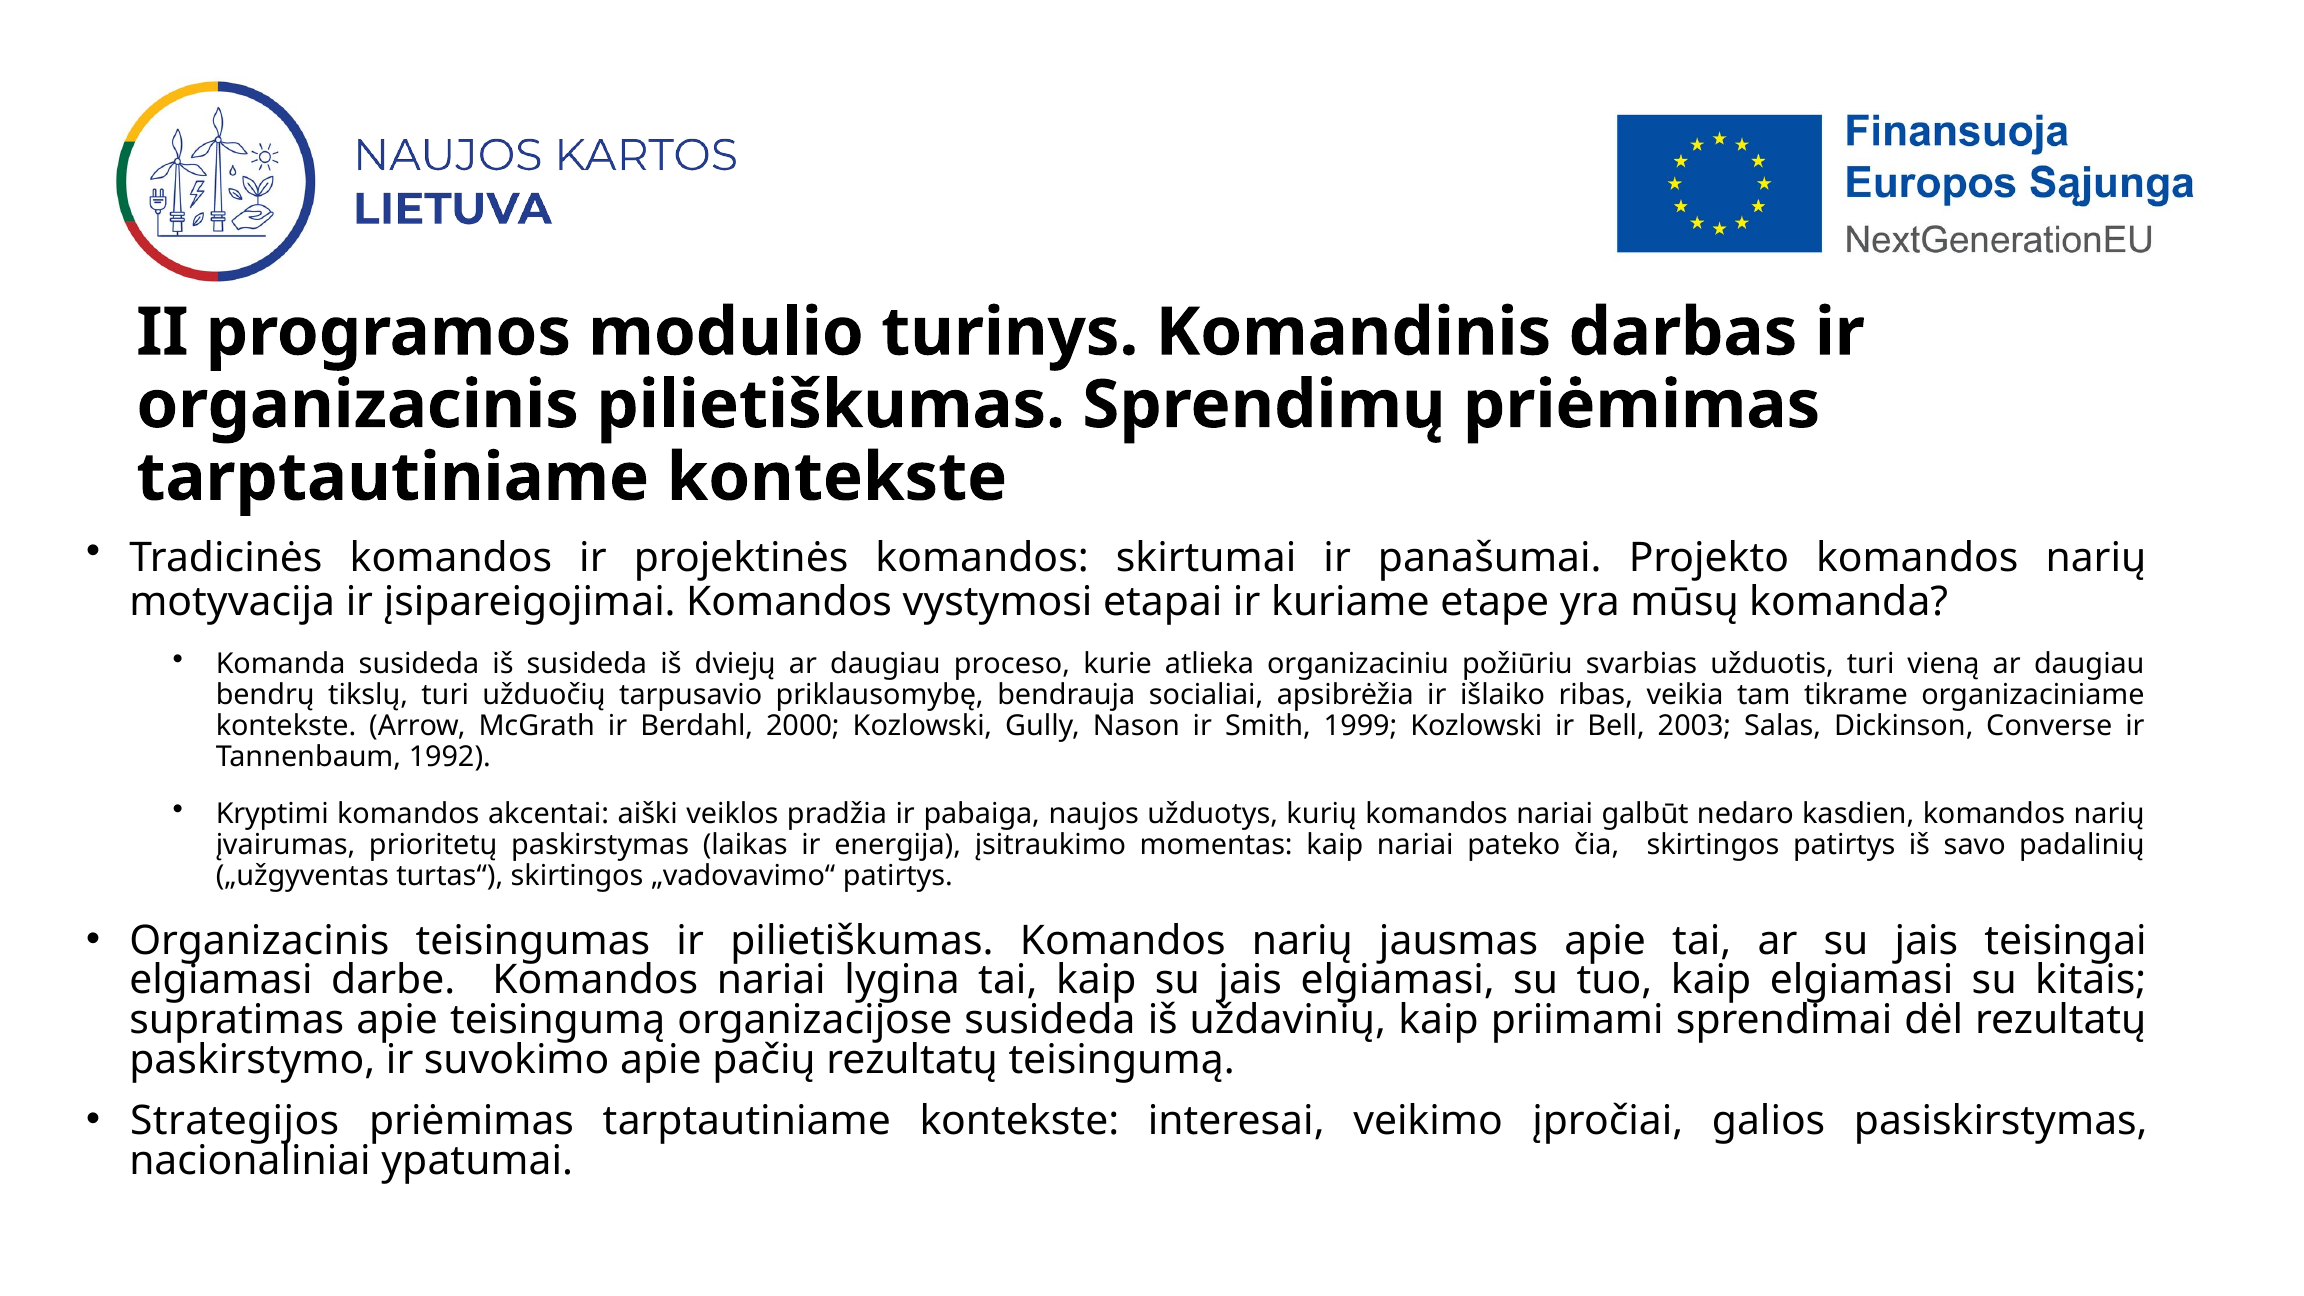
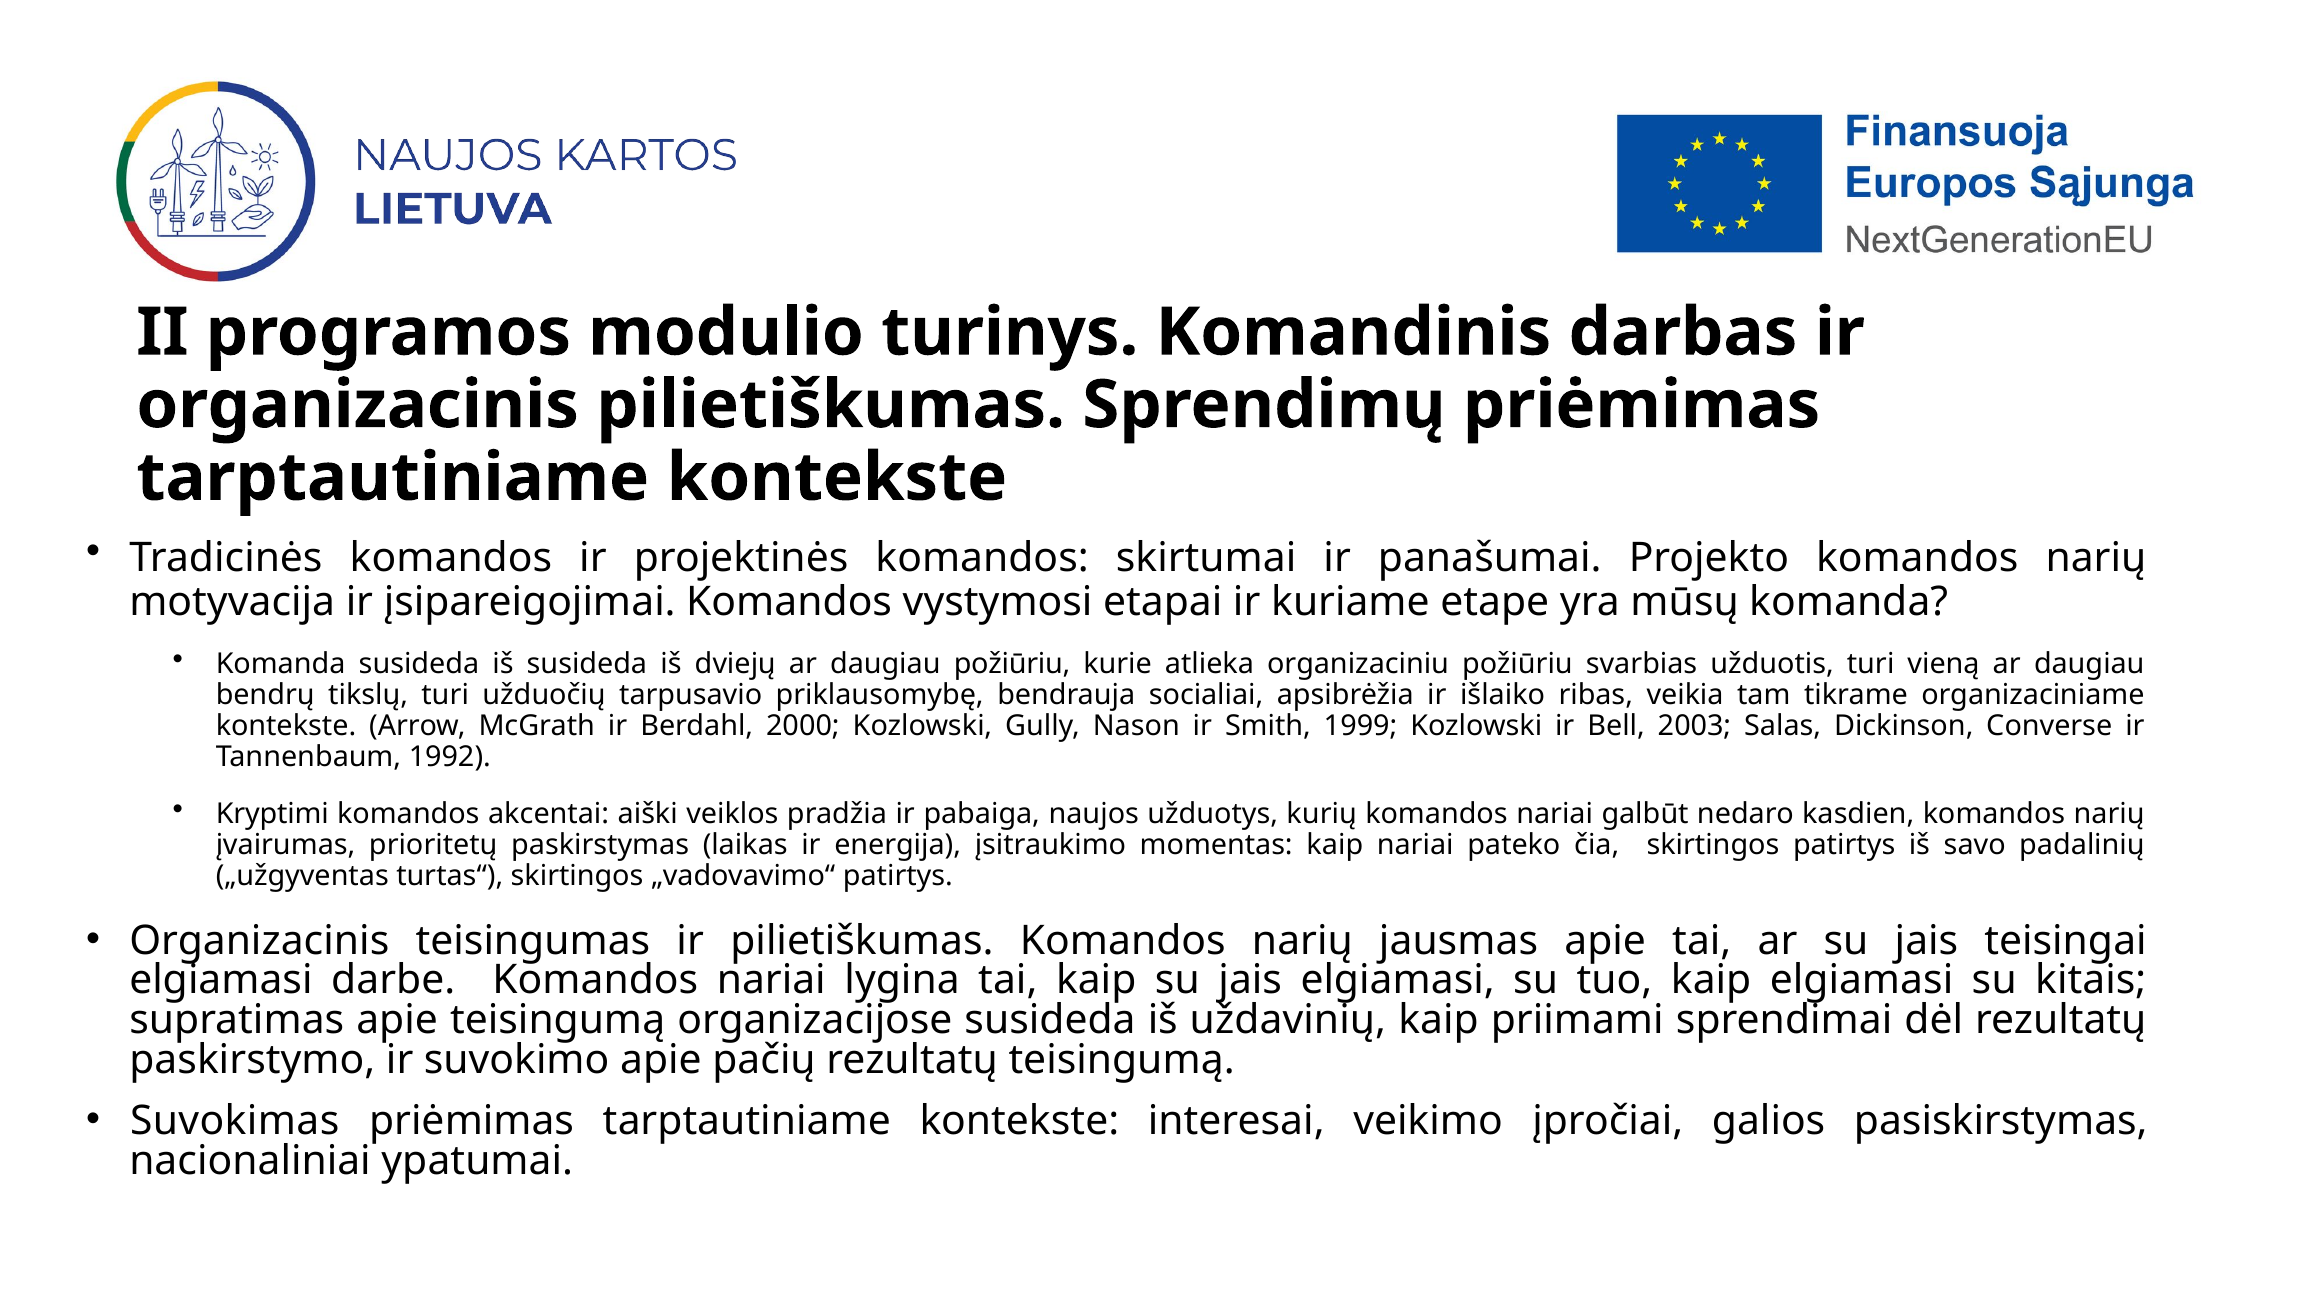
daugiau proceso: proceso -> požiūriu (1012, 664)
Strategijos: Strategijos -> Suvokimas (235, 1121)
